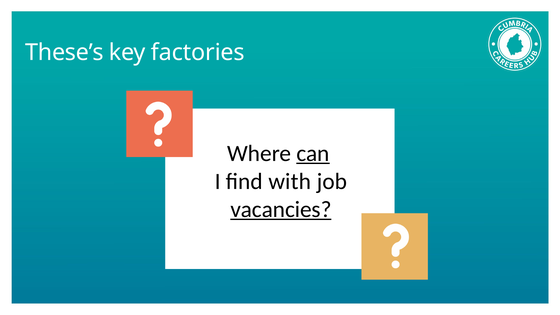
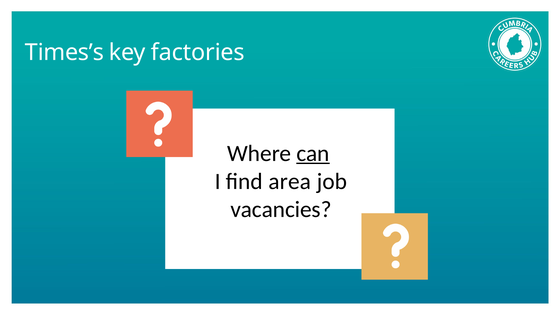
These’s: These’s -> Times’s (64, 52)
with: with -> area (290, 181)
vacancies underline: present -> none (281, 209)
